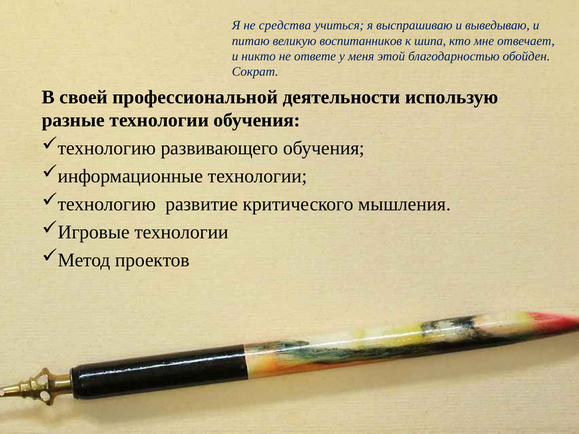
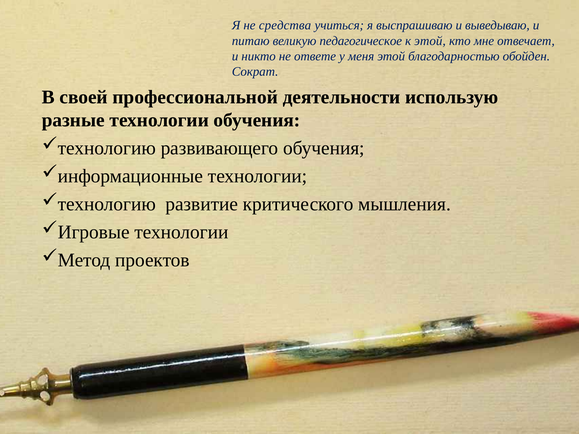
воспитанников: воспитанников -> педагогическое (361, 41)
к шипа: шипа -> этой (430, 41)
